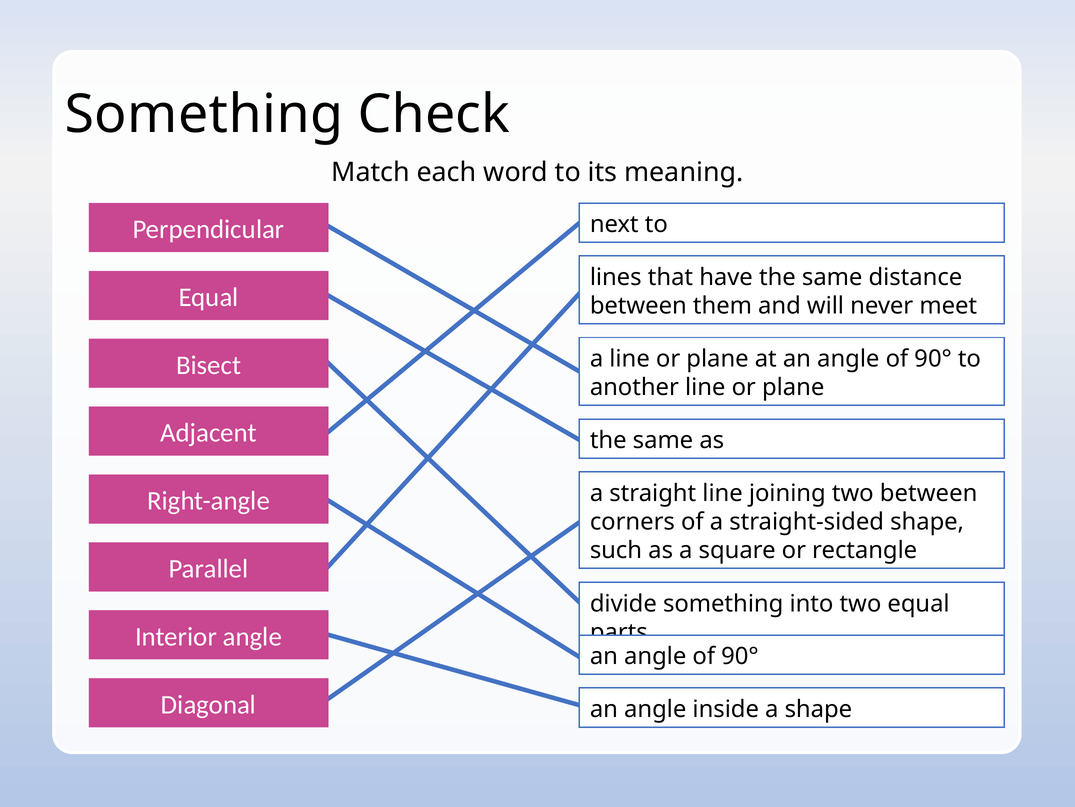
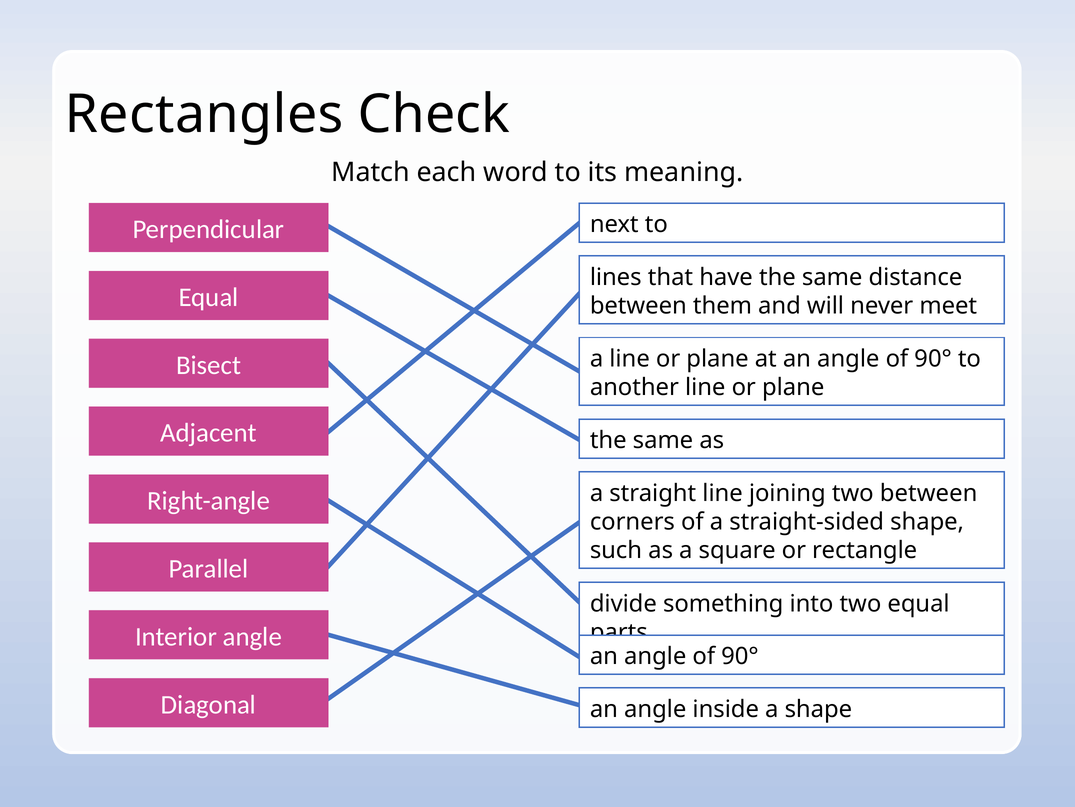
Something: Something -> Rectangles (204, 114)
